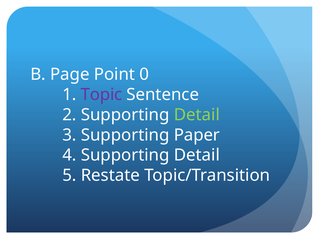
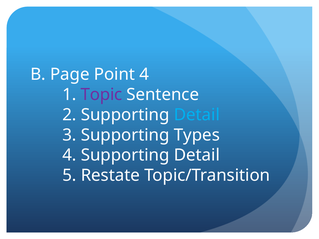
Point 0: 0 -> 4 (144, 75)
Detail colour: light green -> light blue (197, 115)
Paper: Paper -> Types (197, 135)
